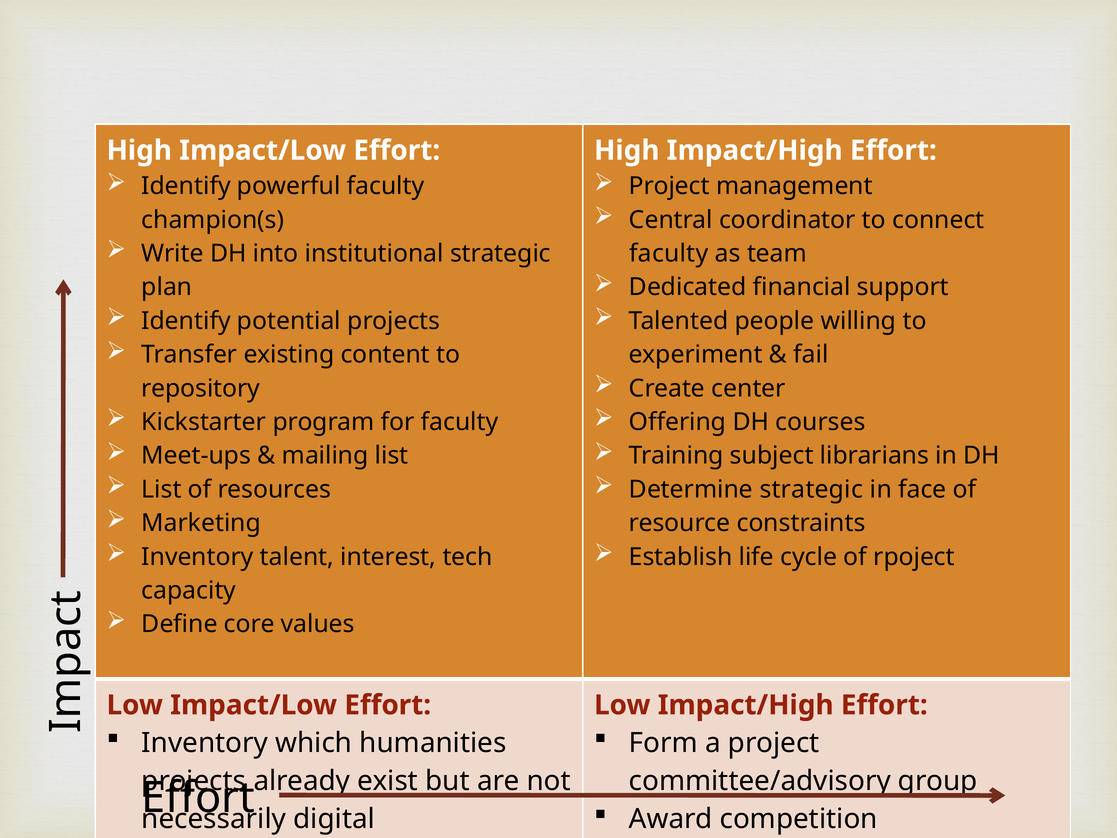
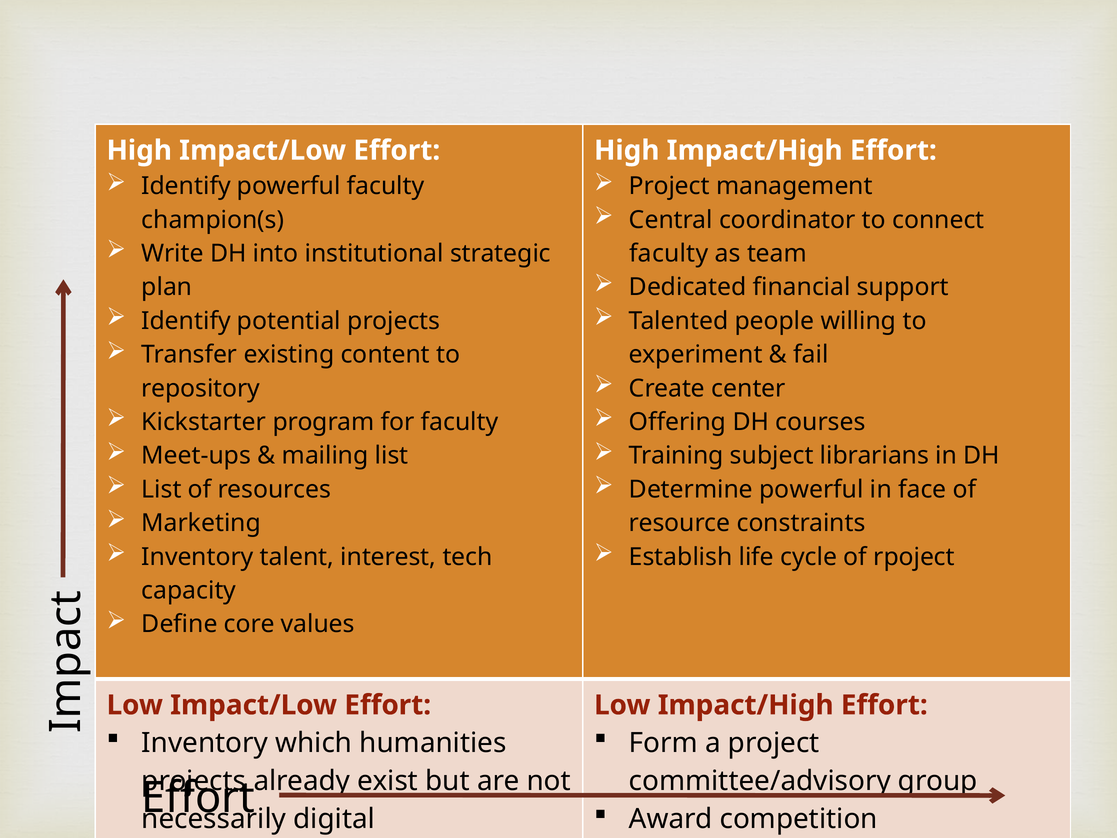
Determine strategic: strategic -> powerful (811, 489)
